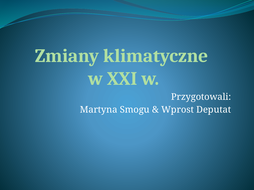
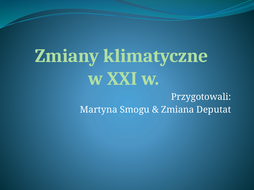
Wprost: Wprost -> Zmiana (178, 110)
